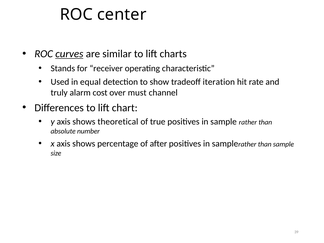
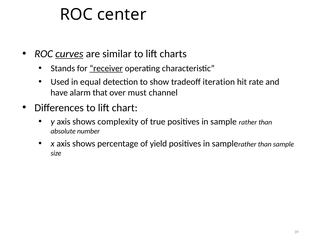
receiver underline: none -> present (106, 68)
truly: truly -> have (59, 93)
cost: cost -> that (100, 93)
theoretical: theoretical -> complexity (118, 122)
after: after -> yield (158, 144)
